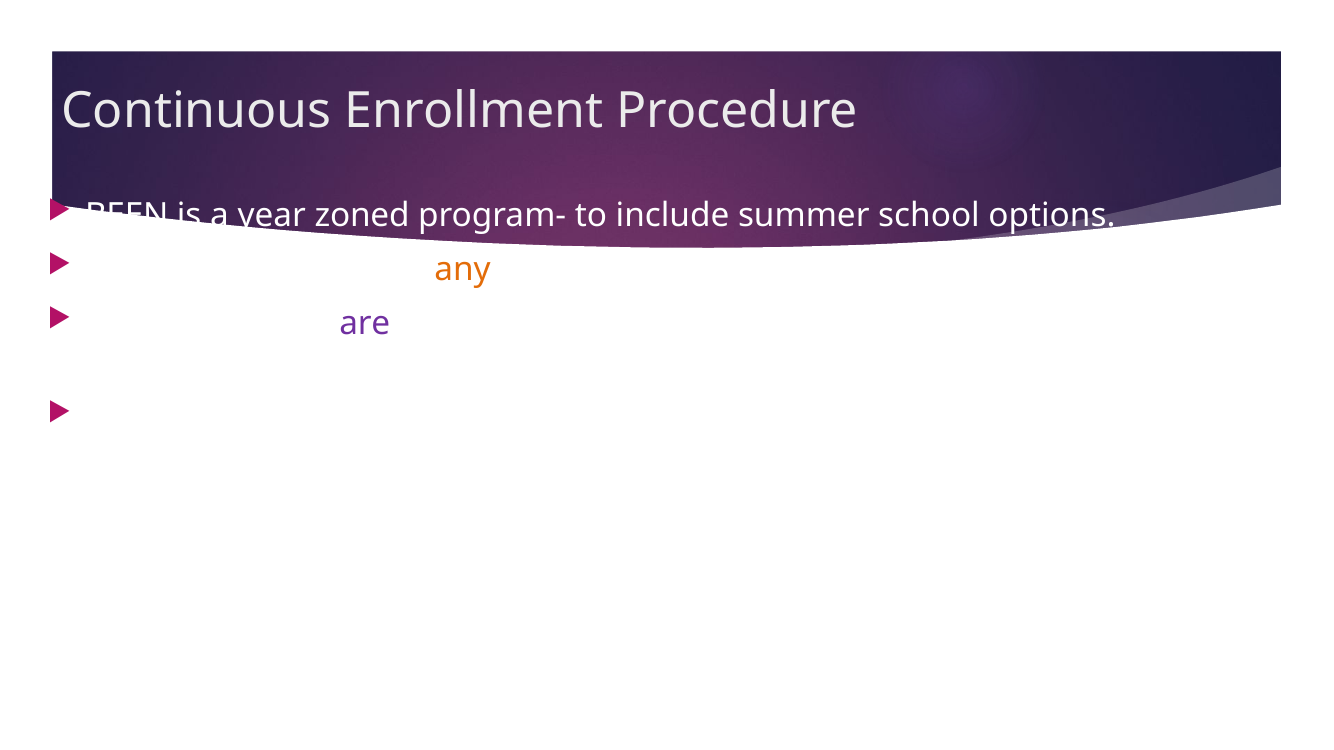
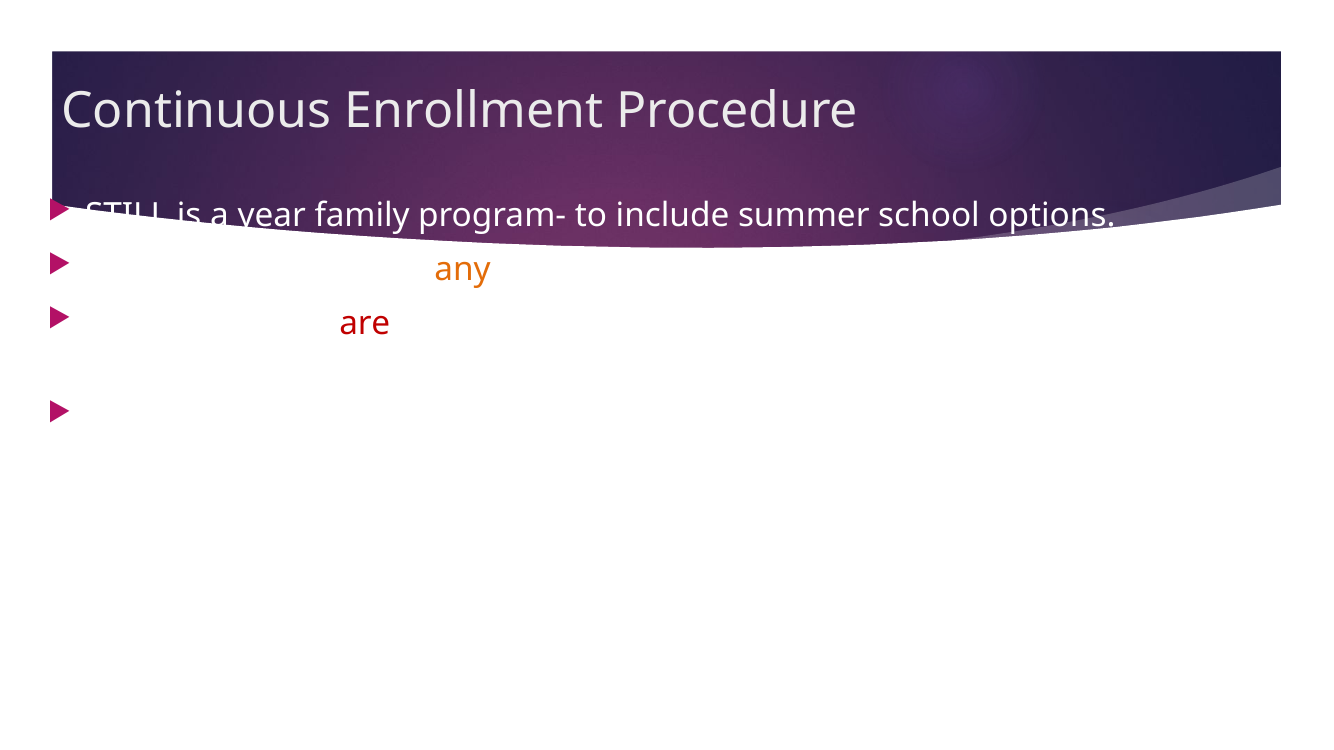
BEEN: BEEN -> STILL (127, 216)
zoned: zoned -> family (362, 216)
are colour: purple -> red (365, 324)
